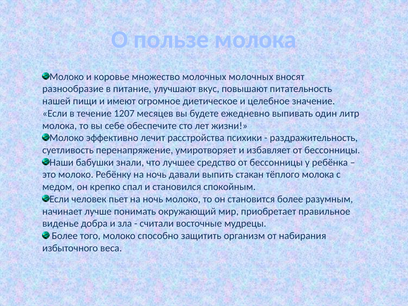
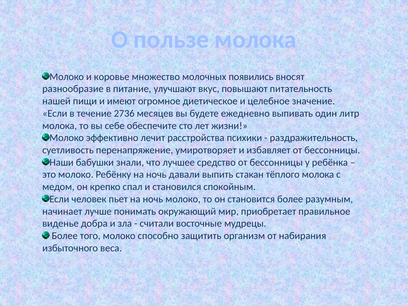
молочных молочных: молочных -> появились (251, 77)
1207: 1207 -> 2736 (124, 113)
